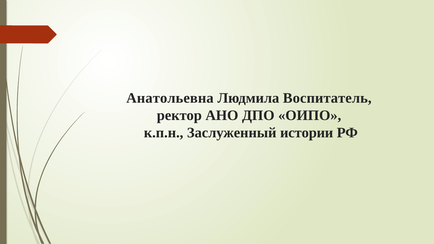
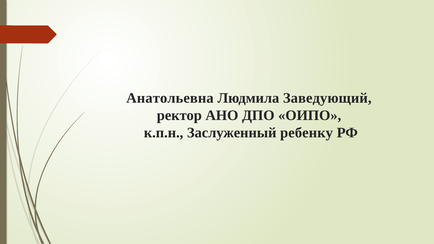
Воспитатель: Воспитатель -> Заведующий (327, 98)
истории: истории -> ребенку (307, 133)
